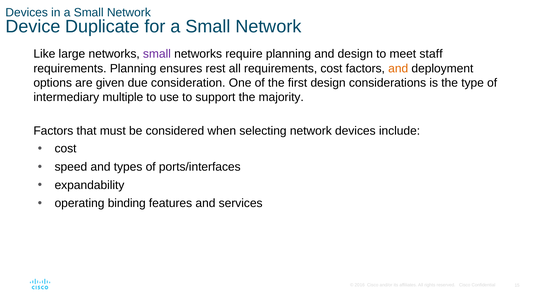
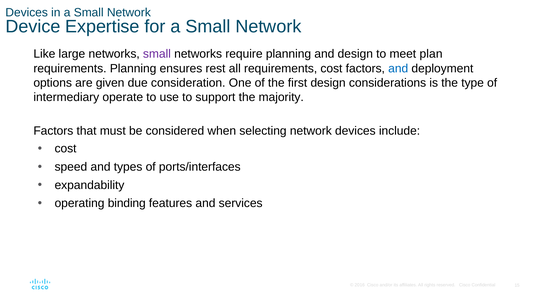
Duplicate: Duplicate -> Expertise (102, 27)
staff: staff -> plan (431, 54)
and colour: orange -> blue (398, 68)
multiple: multiple -> operate (123, 97)
